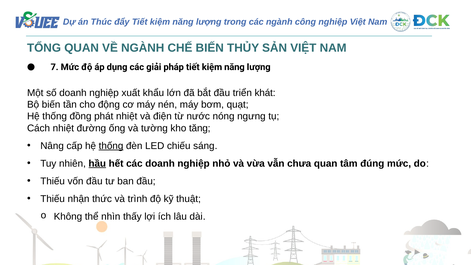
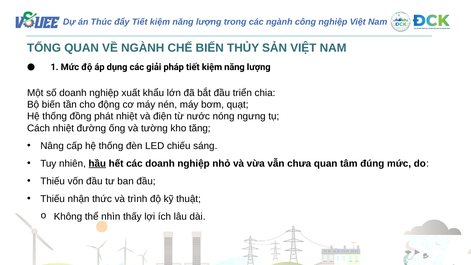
7: 7 -> 1 (55, 67)
khát: khát -> chia (265, 93)
thống underline: present -> none (111, 146)
